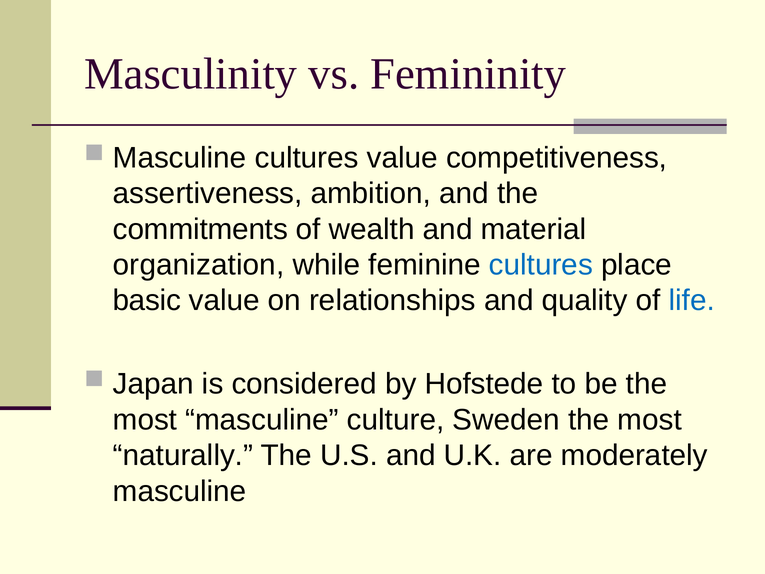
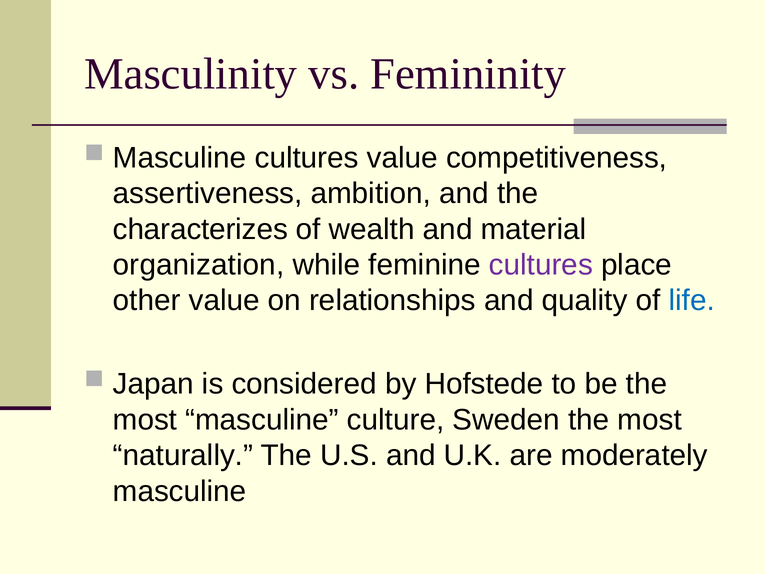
commitments: commitments -> characterizes (200, 229)
cultures colour: blue -> purple (541, 265)
basic: basic -> other (147, 301)
